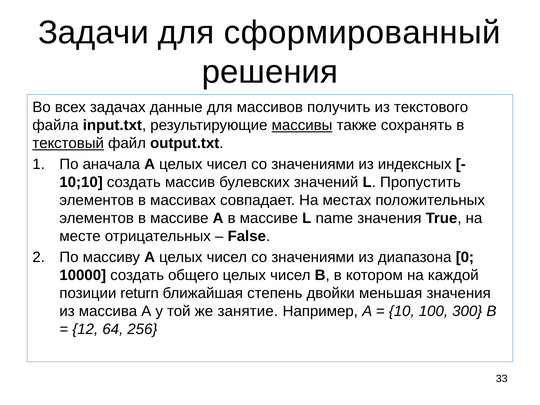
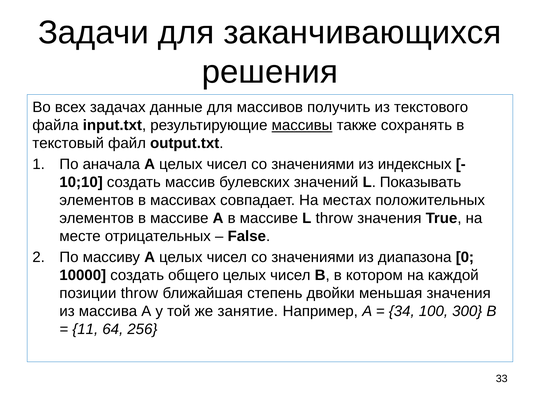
сформированный: сформированный -> заканчивающихся (362, 32)
текстовый underline: present -> none (68, 143)
Пропустить: Пропустить -> Показывать (420, 182)
L name: name -> throw (334, 218)
позиции return: return -> throw (139, 293)
10: 10 -> 34 (402, 311)
12: 12 -> 11 (85, 329)
